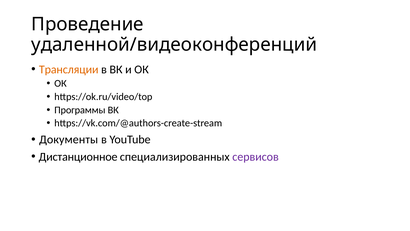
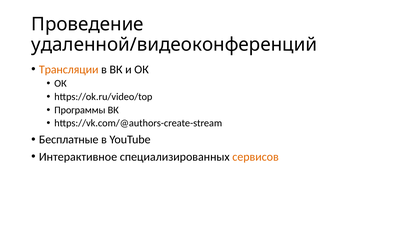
Документы: Документы -> Бесплатные (69, 139)
Дистанционное: Дистанционное -> Интерактивное (78, 156)
сервисов colour: purple -> orange (256, 156)
